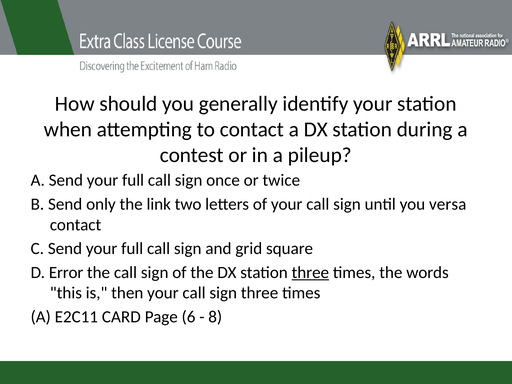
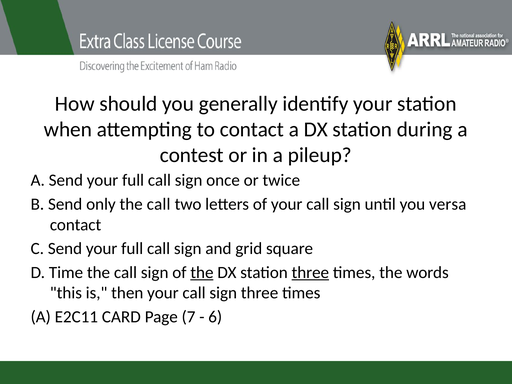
only the link: link -> call (159, 204)
Error: Error -> Time (66, 272)
the underline: none -> present (202, 272)
6: 6 -> 7 (189, 317)
8: 8 -> 6 (215, 317)
